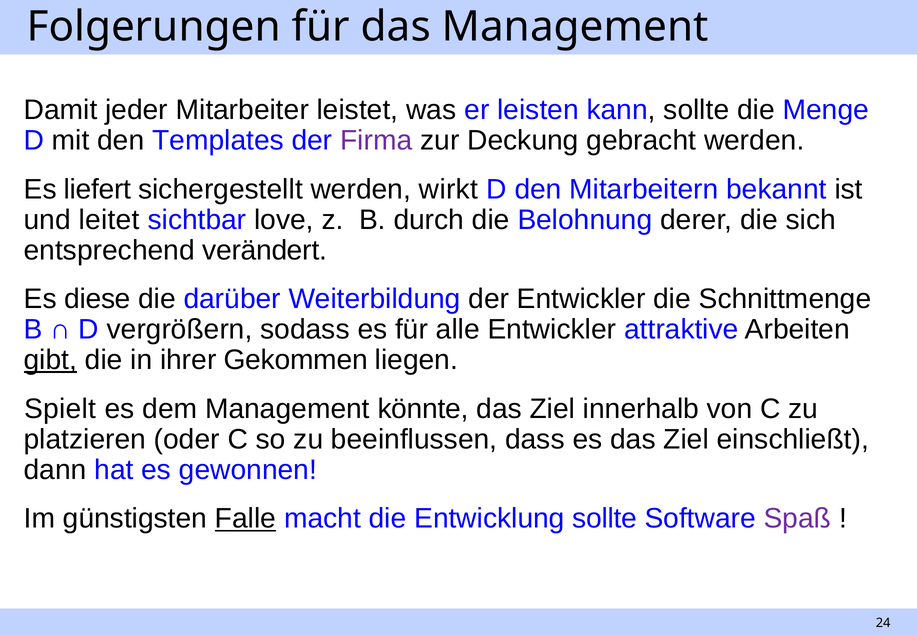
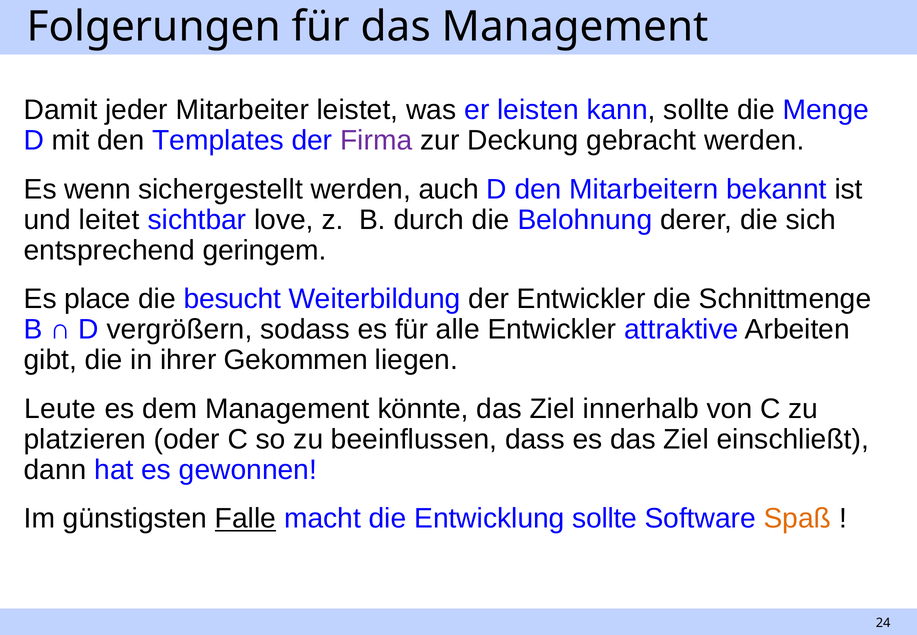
liefert: liefert -> wenn (98, 189)
wirkt: wirkt -> auch (449, 189)
verändert: verändert -> geringem (265, 250)
diese: diese -> place (98, 299)
darüber: darüber -> besucht (232, 299)
gibt underline: present -> none (50, 360)
Spielt: Spielt -> Leute (60, 409)
Spaß colour: purple -> orange (797, 518)
